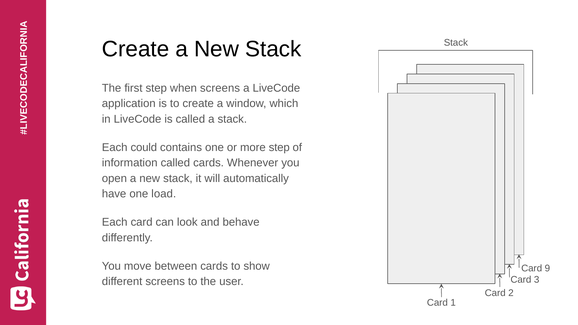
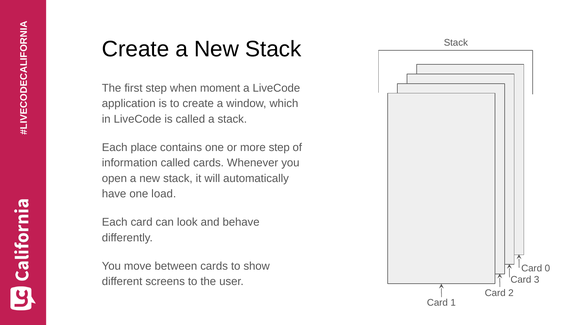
when screens: screens -> moment (220, 88)
could: could -> place (144, 147)
9: 9 -> 0 (547, 268)
